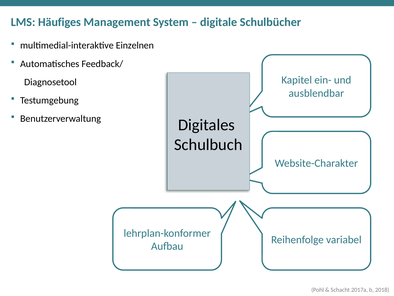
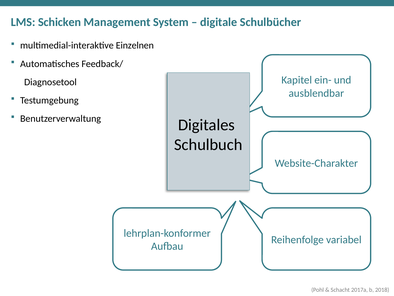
Häufiges: Häufiges -> Schicken (60, 22)
